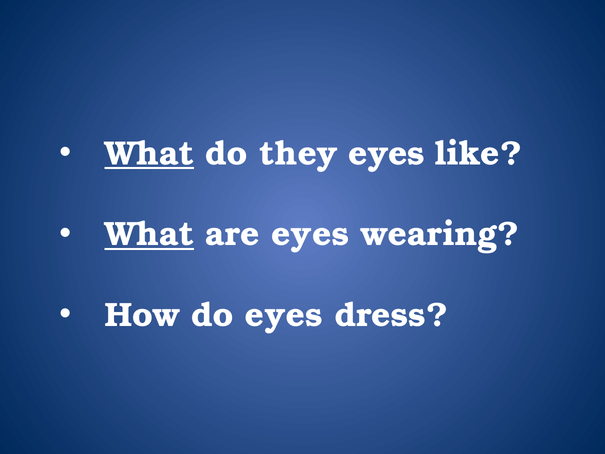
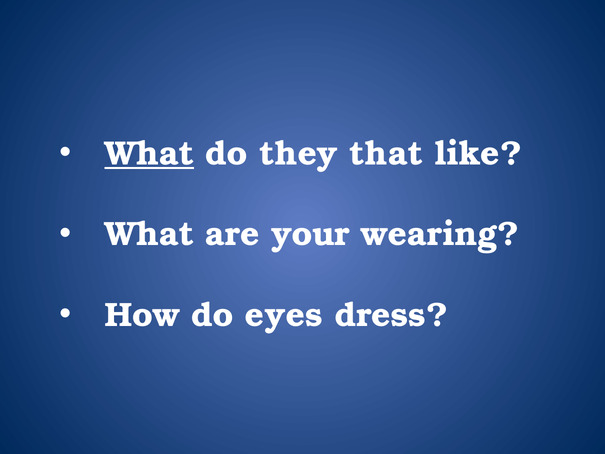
they eyes: eyes -> that (386, 154)
What underline: present -> none (149, 234)
are eyes: eyes -> your (310, 234)
